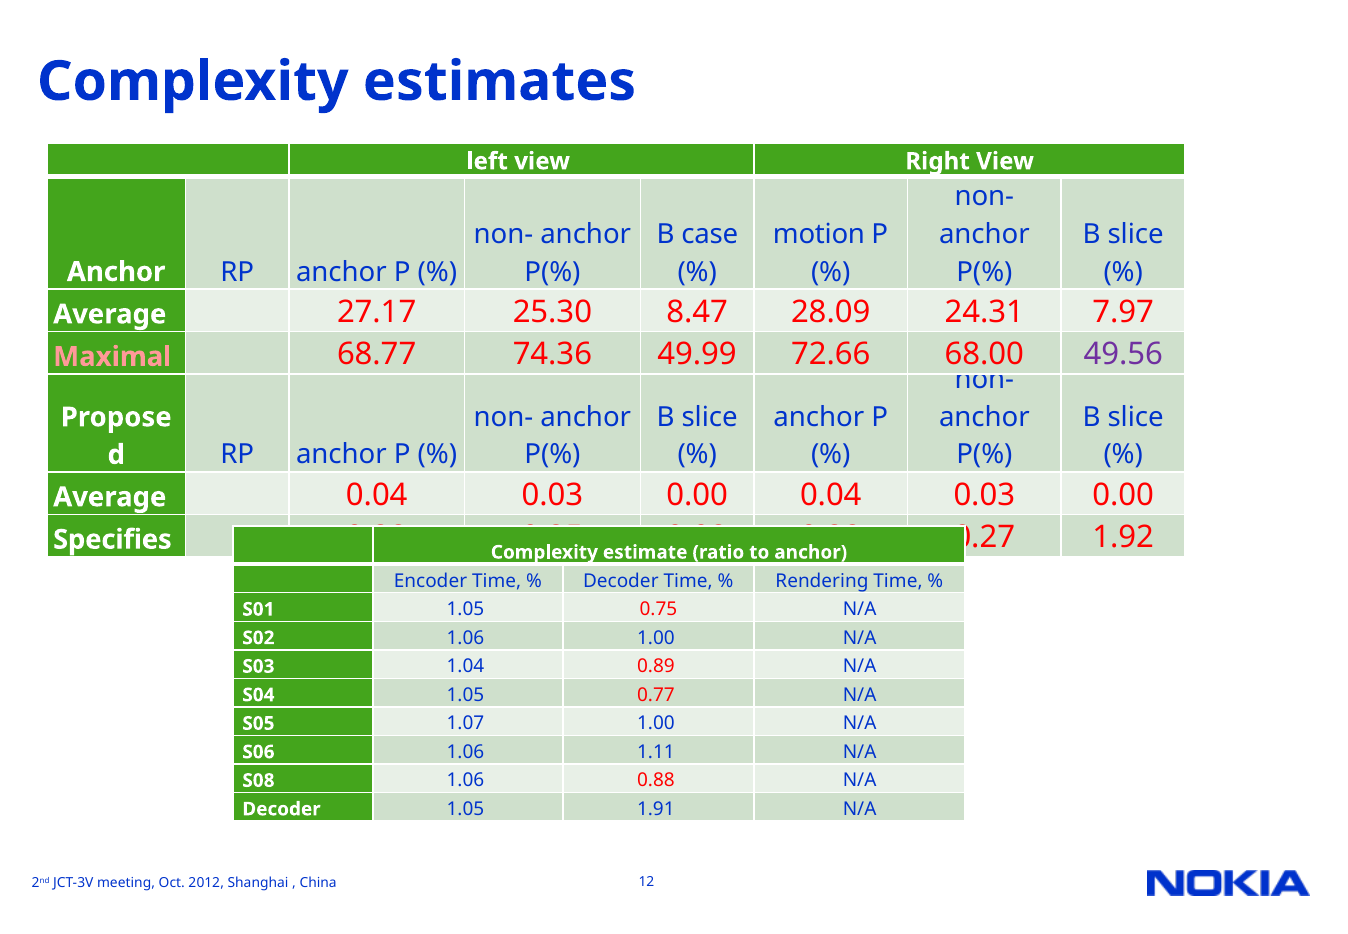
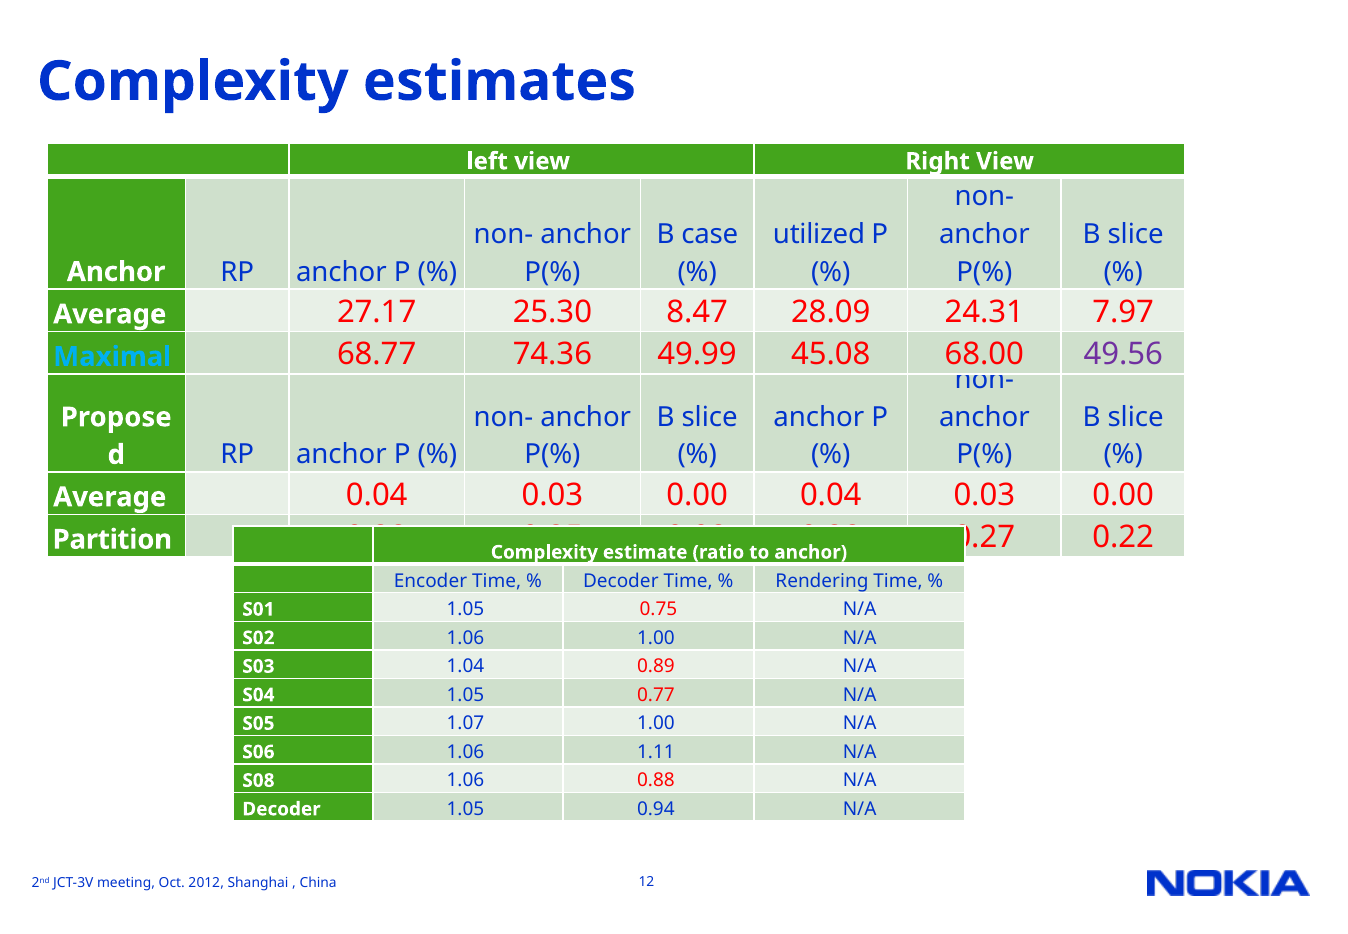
motion: motion -> utilized (819, 234)
Maximal colour: pink -> light blue (112, 356)
72.66: 72.66 -> 45.08 (831, 354)
Specifies: Specifies -> Partition (112, 539)
1.92: 1.92 -> 0.22 (1123, 537)
1.91: 1.91 -> 0.94 (656, 808)
